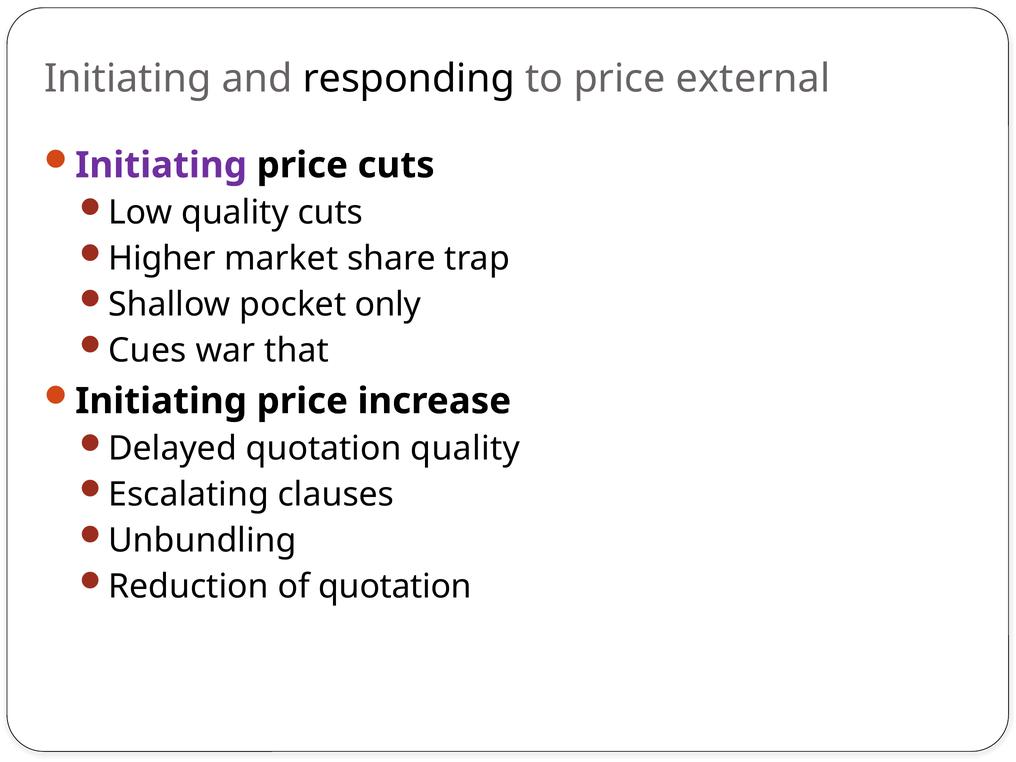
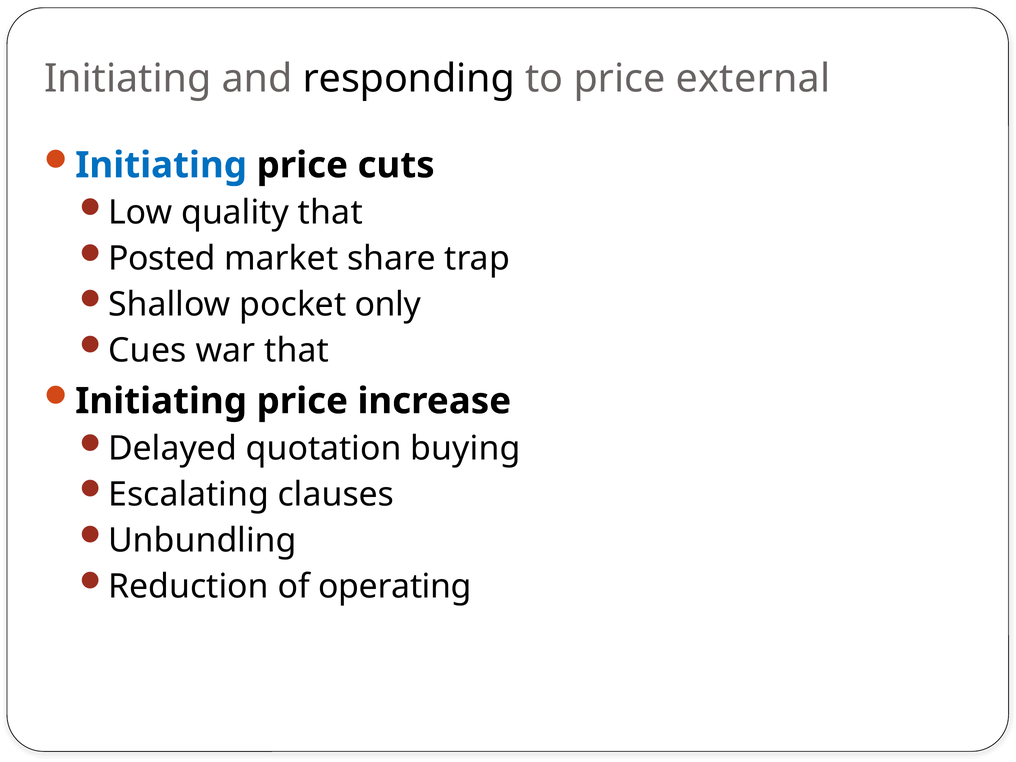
Initiating colour: purple -> blue (161, 165)
quality cuts: cuts -> that (330, 213)
Higher: Higher -> Posted (162, 259)
quotation quality: quality -> buying (465, 449)
of quotation: quotation -> operating (395, 586)
